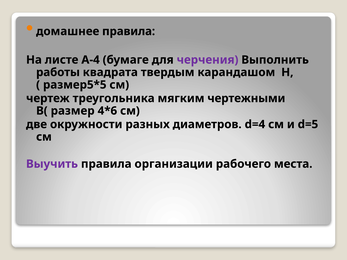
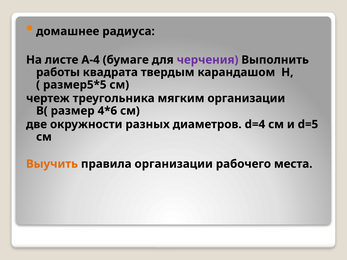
домашнее правила: правила -> радиуса (129, 31)
мягким чертежными: чертежными -> организации (246, 98)
Выучить colour: purple -> orange (52, 164)
